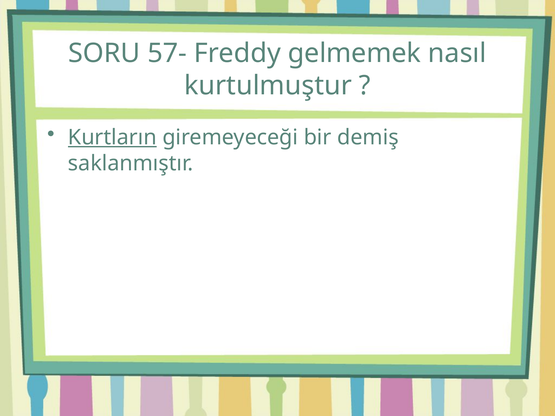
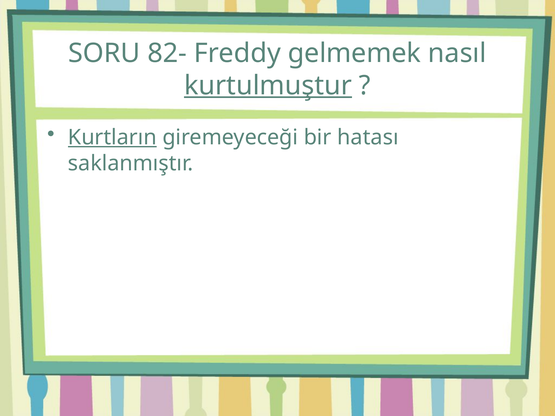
57-: 57- -> 82- (167, 53)
kurtulmuştur underline: none -> present (268, 86)
demiş: demiş -> hatası (368, 137)
